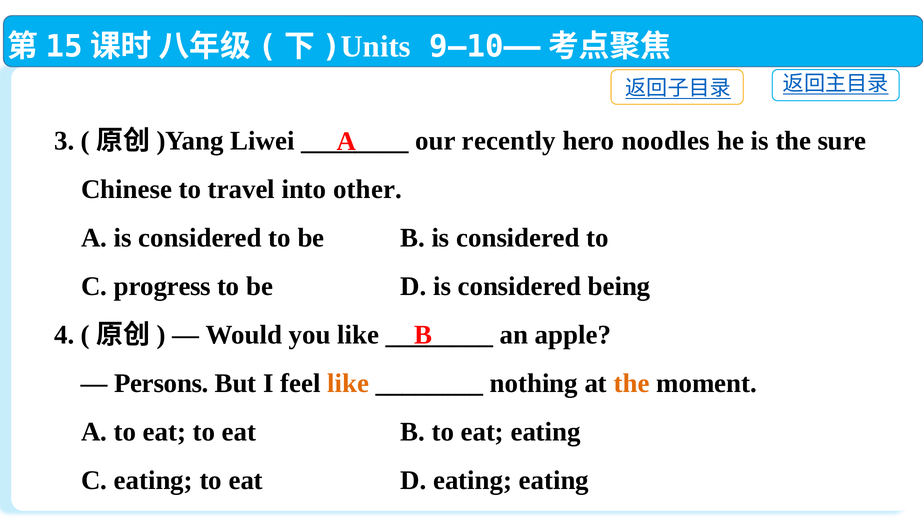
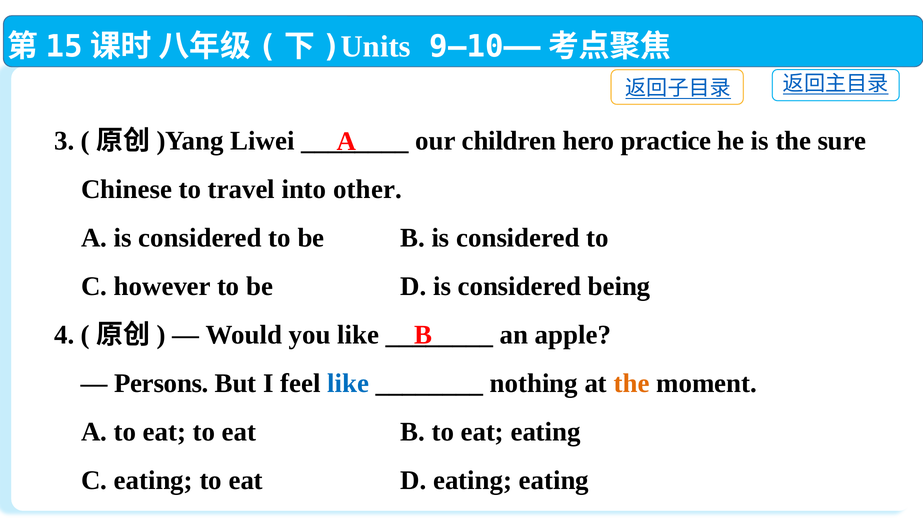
recently: recently -> children (509, 141)
noodles: noodles -> practice (666, 141)
progress: progress -> however (162, 286)
like colour: orange -> blue (348, 383)
